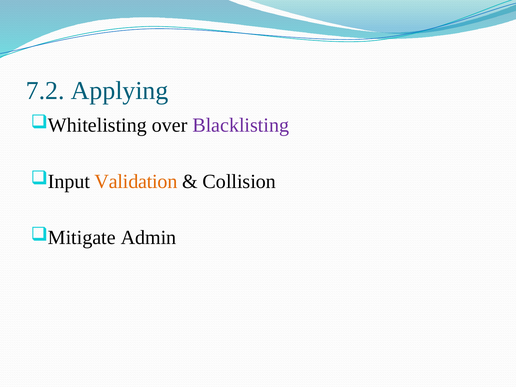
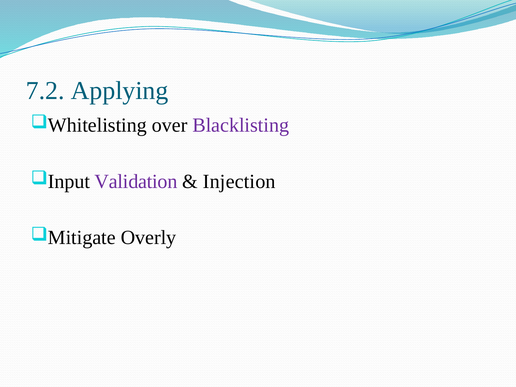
Validation colour: orange -> purple (136, 181)
Collision: Collision -> Injection (239, 181)
Admin: Admin -> Overly (148, 238)
